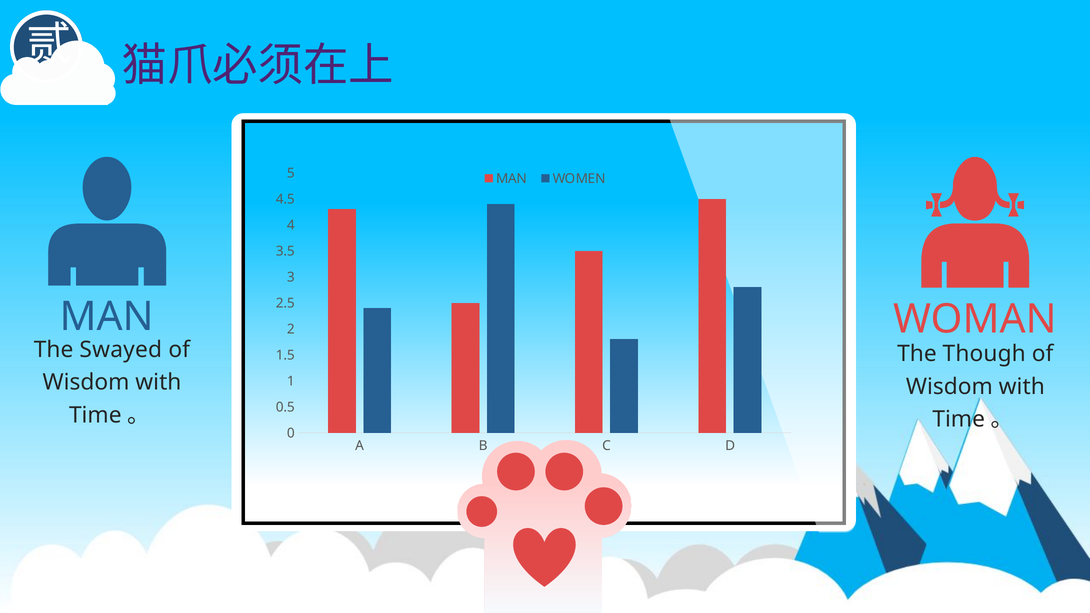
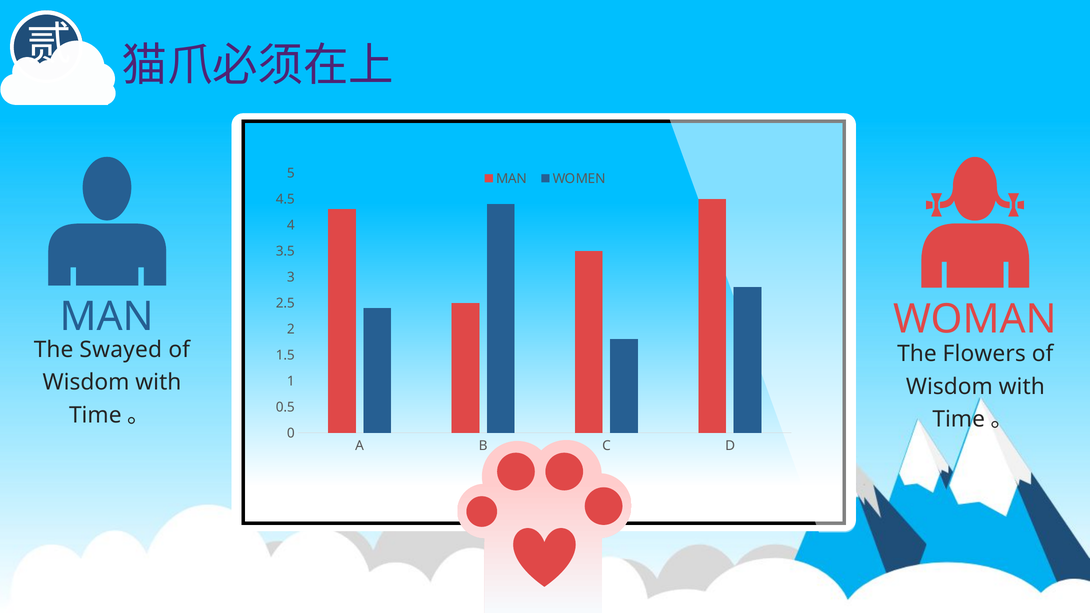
Though: Though -> Flowers (984, 354)
